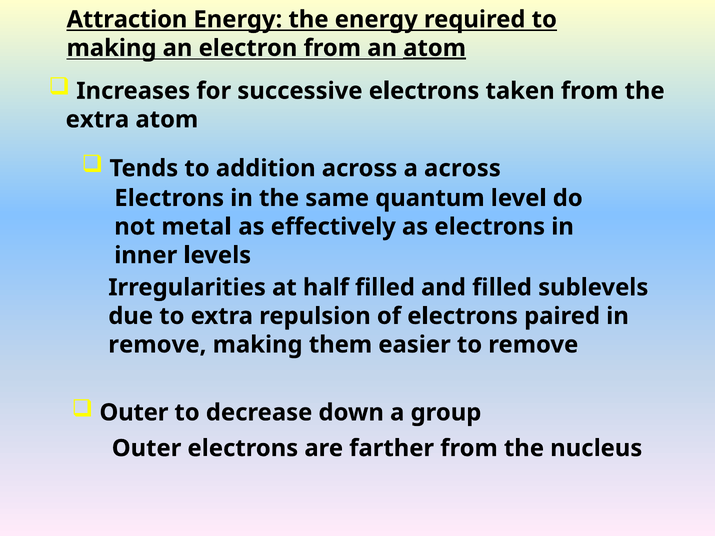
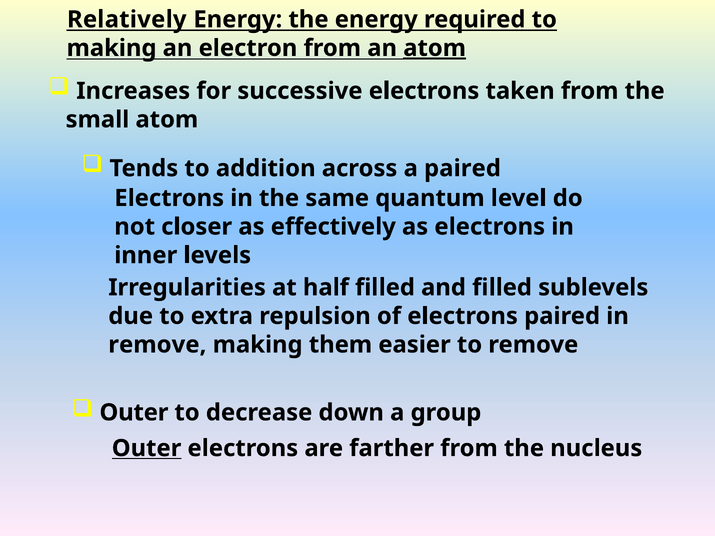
Attraction: Attraction -> Relatively (127, 19)
extra: extra -> small (97, 120)
a across: across -> paired (462, 168)
metal: metal -> closer (197, 227)
Outer underline: none -> present (147, 448)
